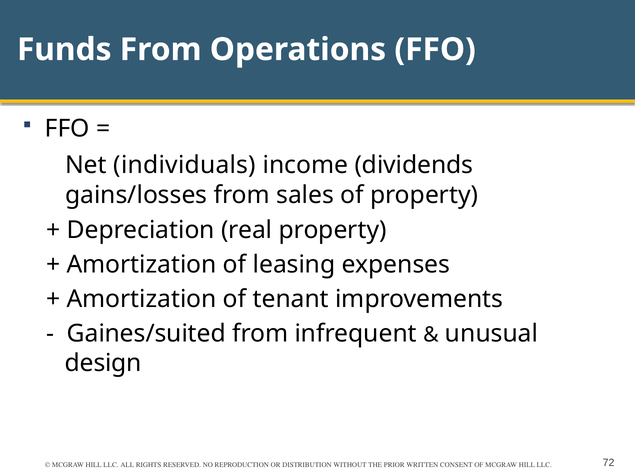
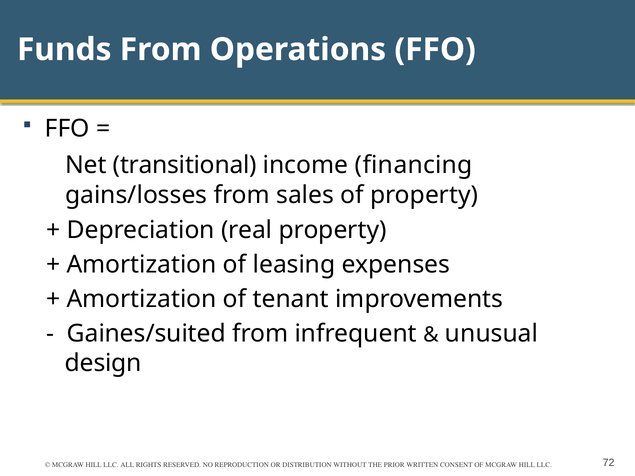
individuals: individuals -> transitional (185, 165)
dividends: dividends -> financing (414, 165)
